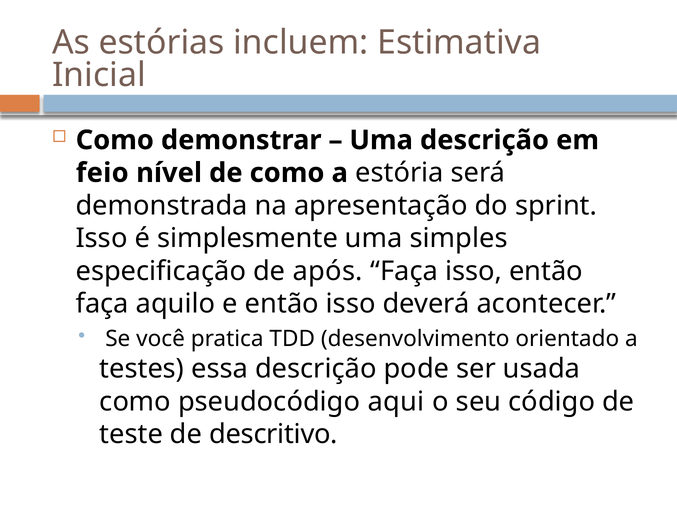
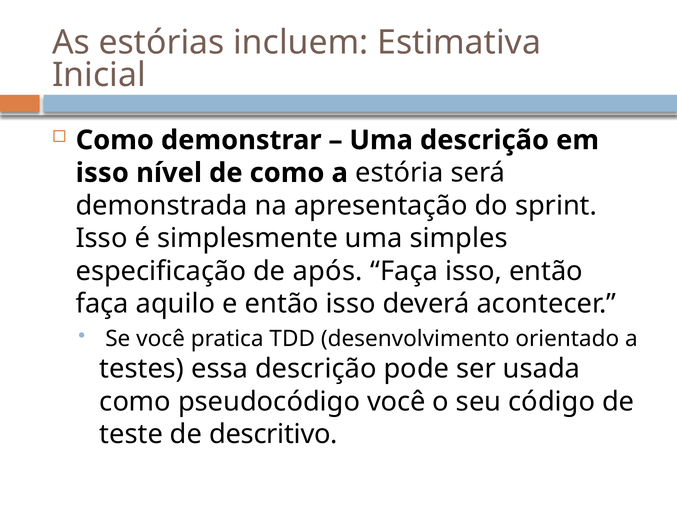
feio: feio -> isso (102, 173)
pseudocódigo aqui: aqui -> você (396, 401)
